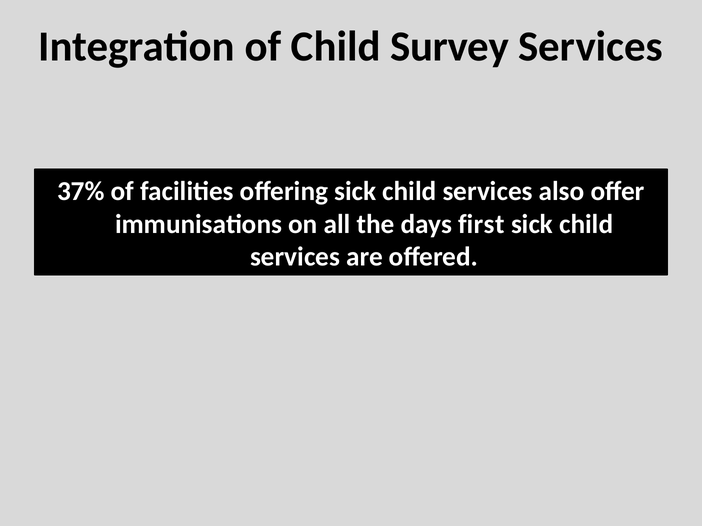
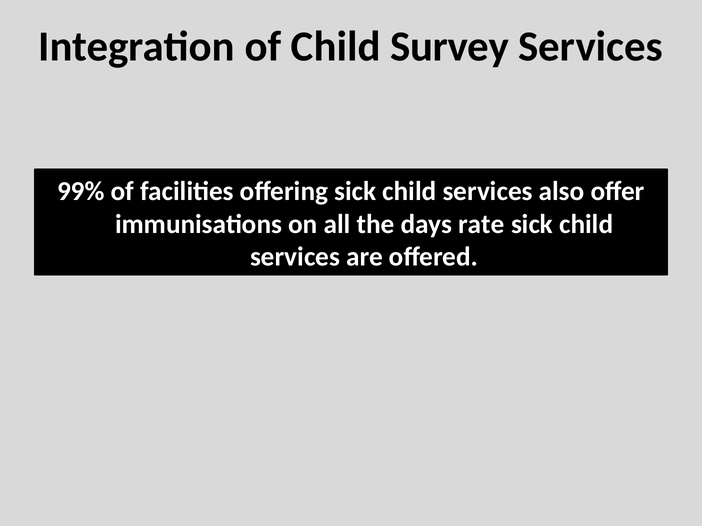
37%: 37% -> 99% (81, 191)
first: first -> rate (481, 224)
